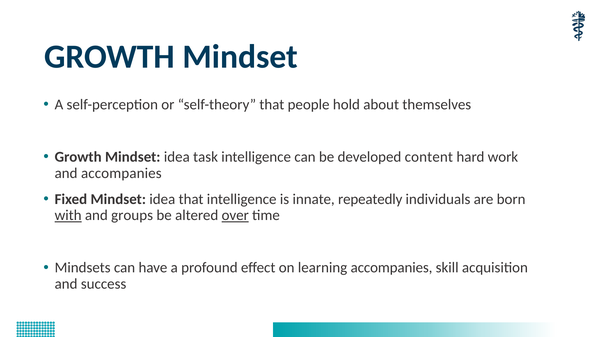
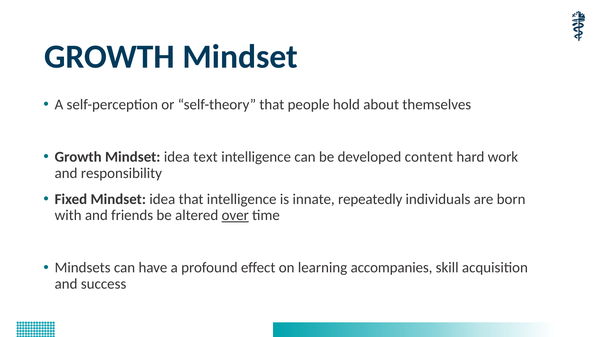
task: task -> text (205, 157)
and accompanies: accompanies -> responsibility (121, 173)
with underline: present -> none (68, 215)
groups: groups -> friends (132, 215)
